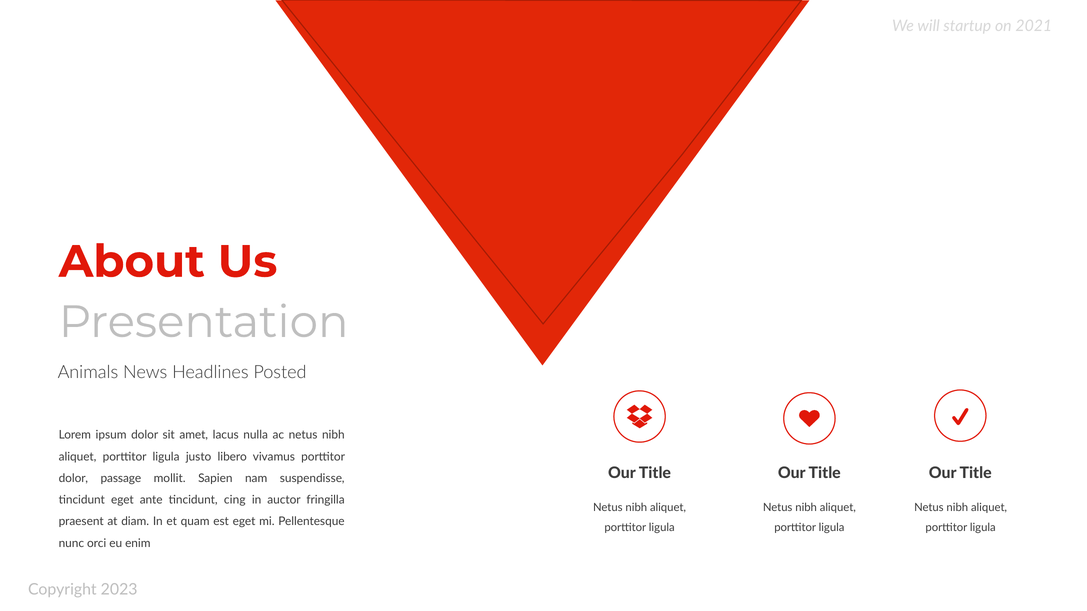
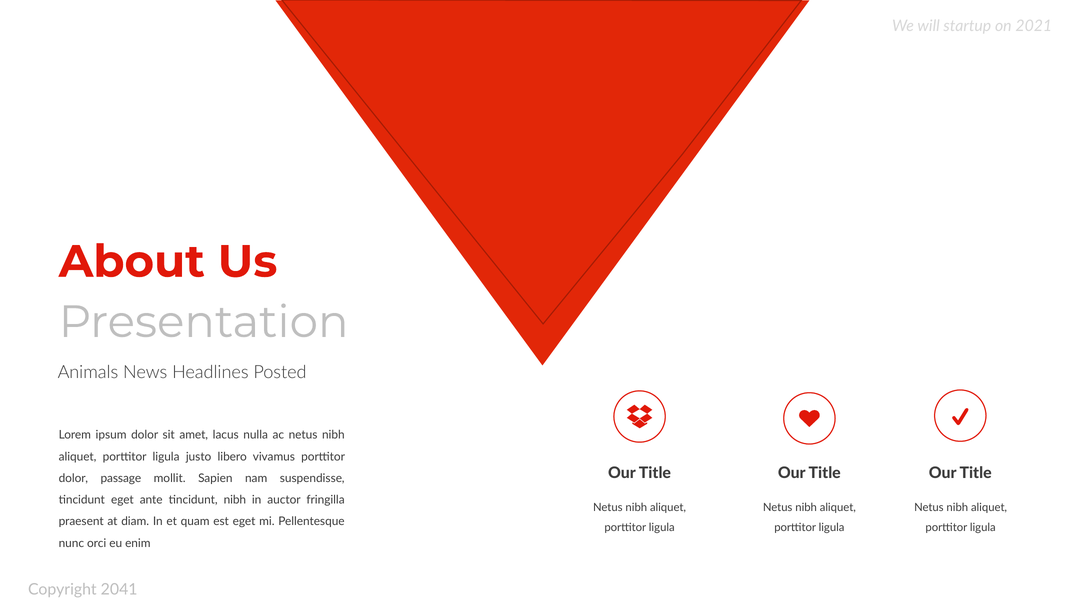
tincidunt cing: cing -> nibh (235, 500)
2023: 2023 -> 2041 (119, 590)
